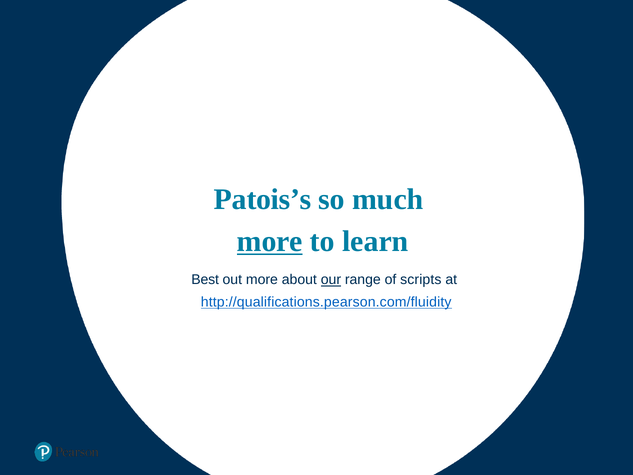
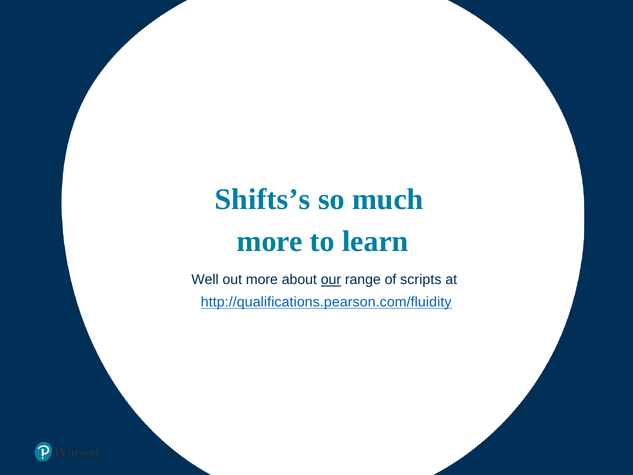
Patois’s: Patois’s -> Shifts’s (262, 199)
more underline: present -> none (270, 241)
Best: Best -> Well (205, 280)
